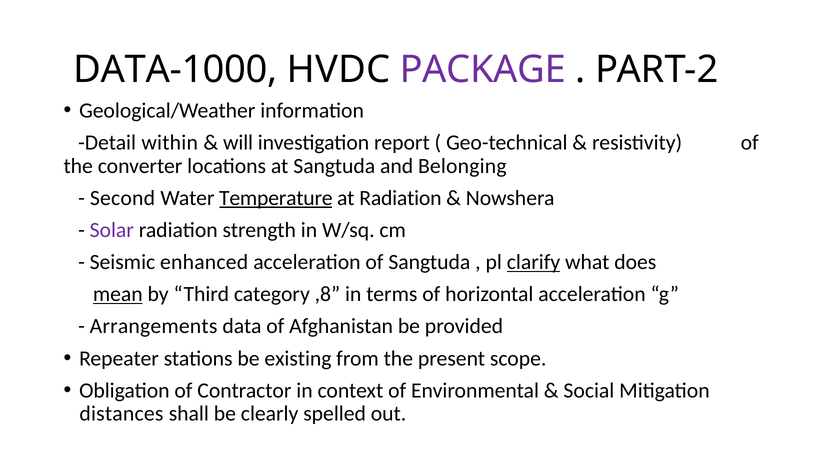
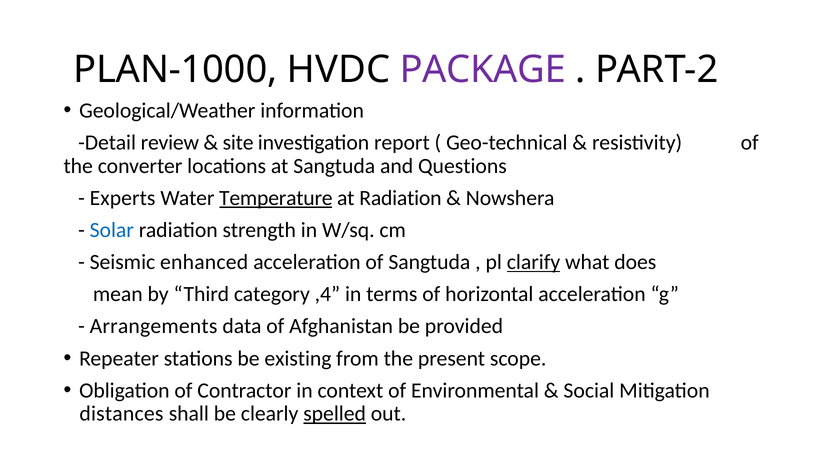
DATA-1000: DATA-1000 -> PLAN-1000 (175, 70)
within: within -> review (170, 143)
will: will -> site (238, 143)
Belonging: Belonging -> Questions (462, 166)
Second: Second -> Experts (123, 198)
Solar colour: purple -> blue (112, 230)
mean underline: present -> none (118, 295)
,8: ,8 -> ,4 (327, 295)
spelled underline: none -> present (335, 414)
